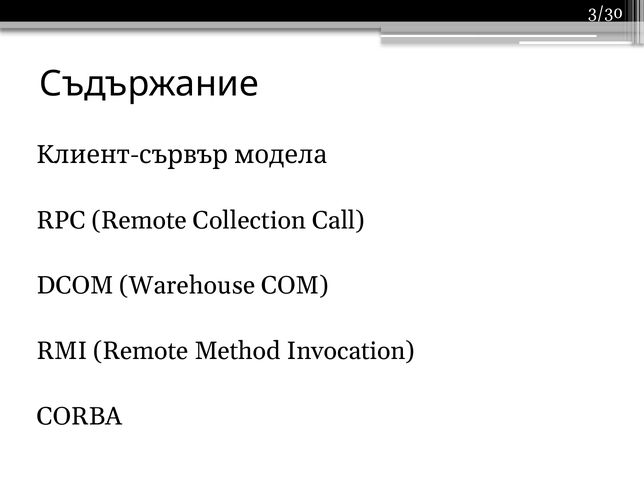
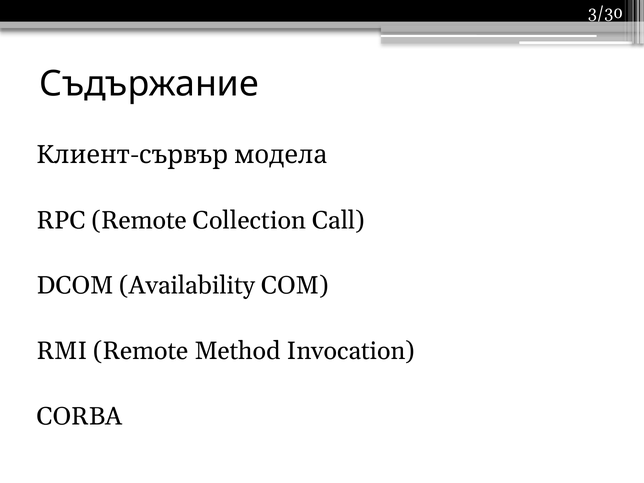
Warehouse: Warehouse -> Availability (187, 286)
